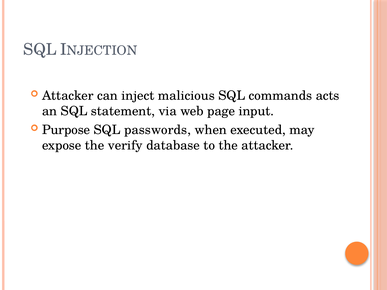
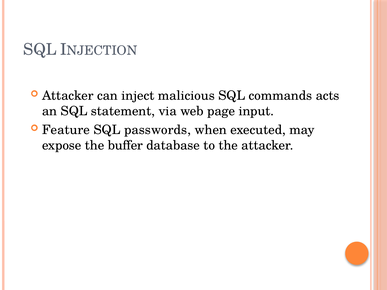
Purpose: Purpose -> Feature (66, 130)
verify: verify -> buffer (125, 145)
